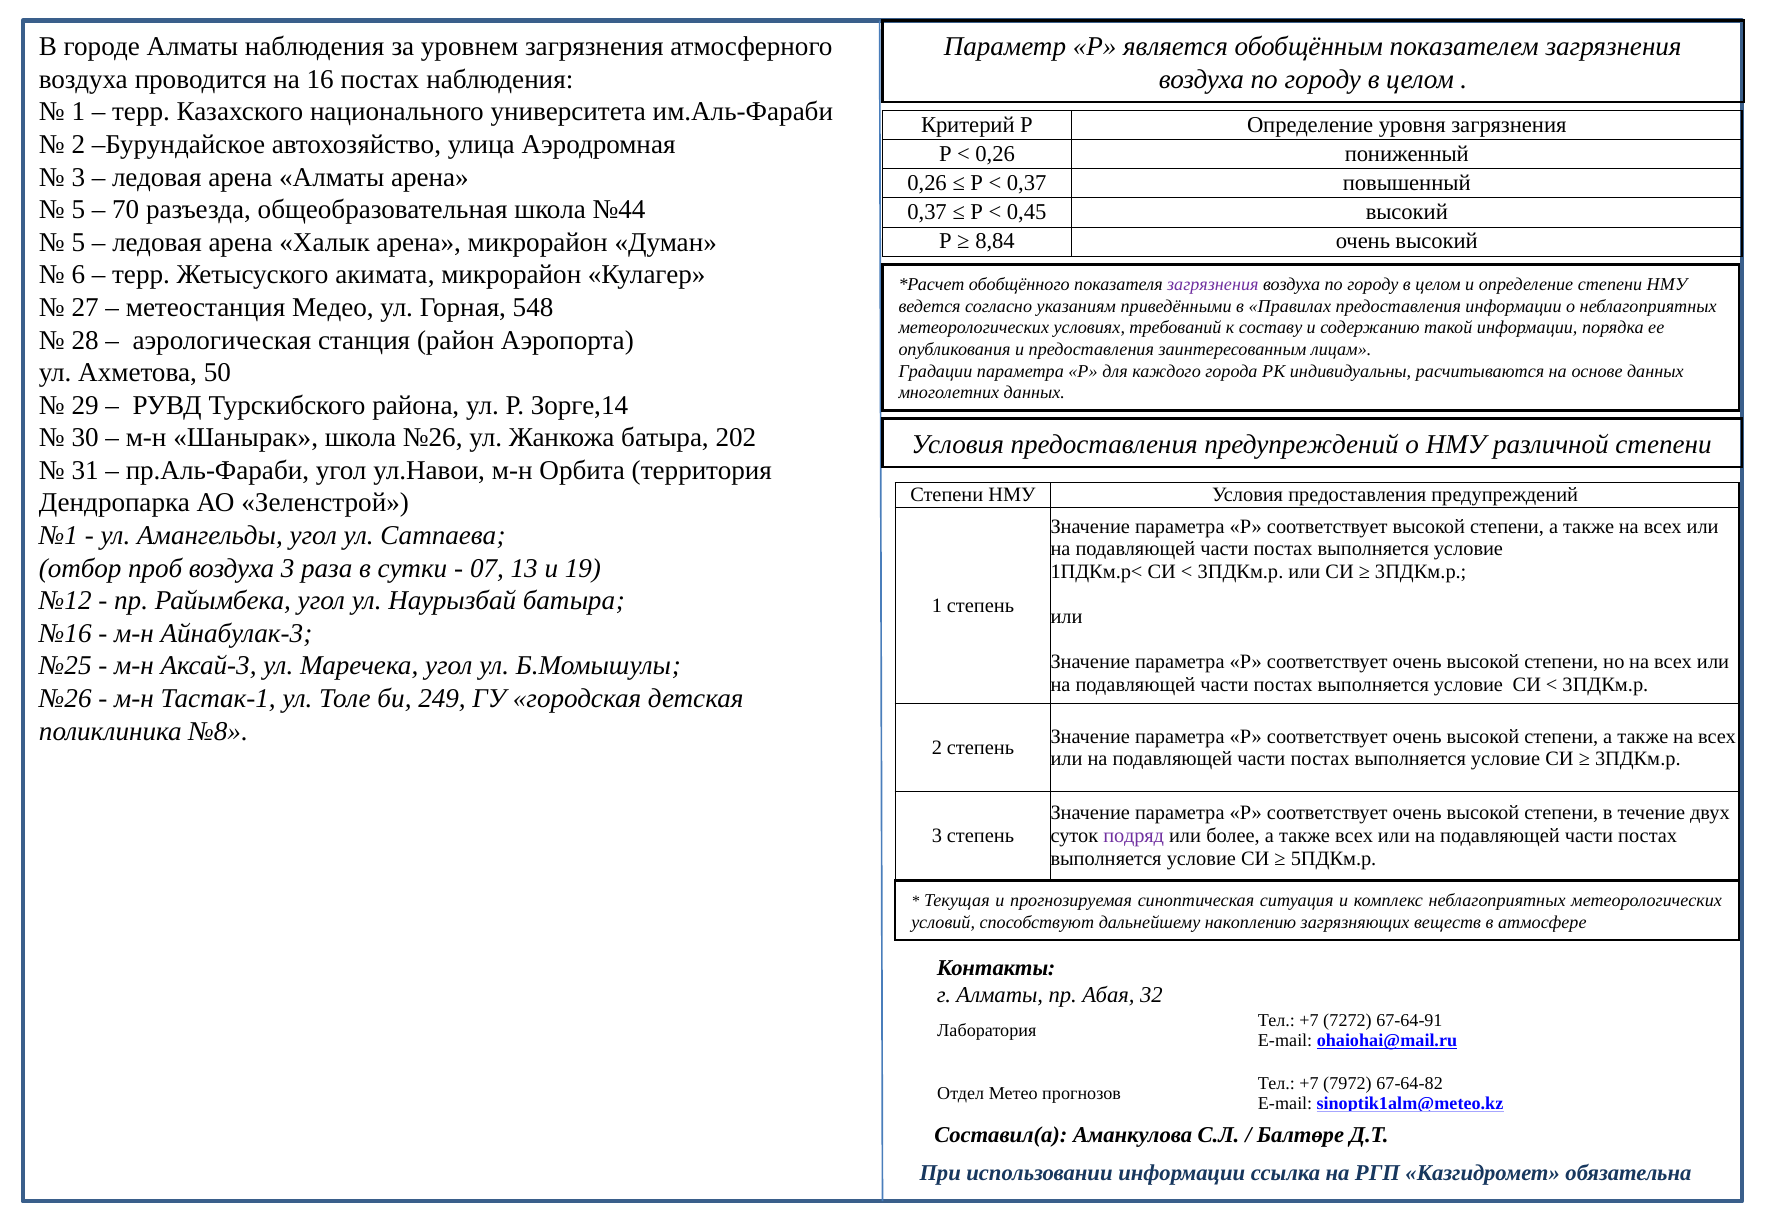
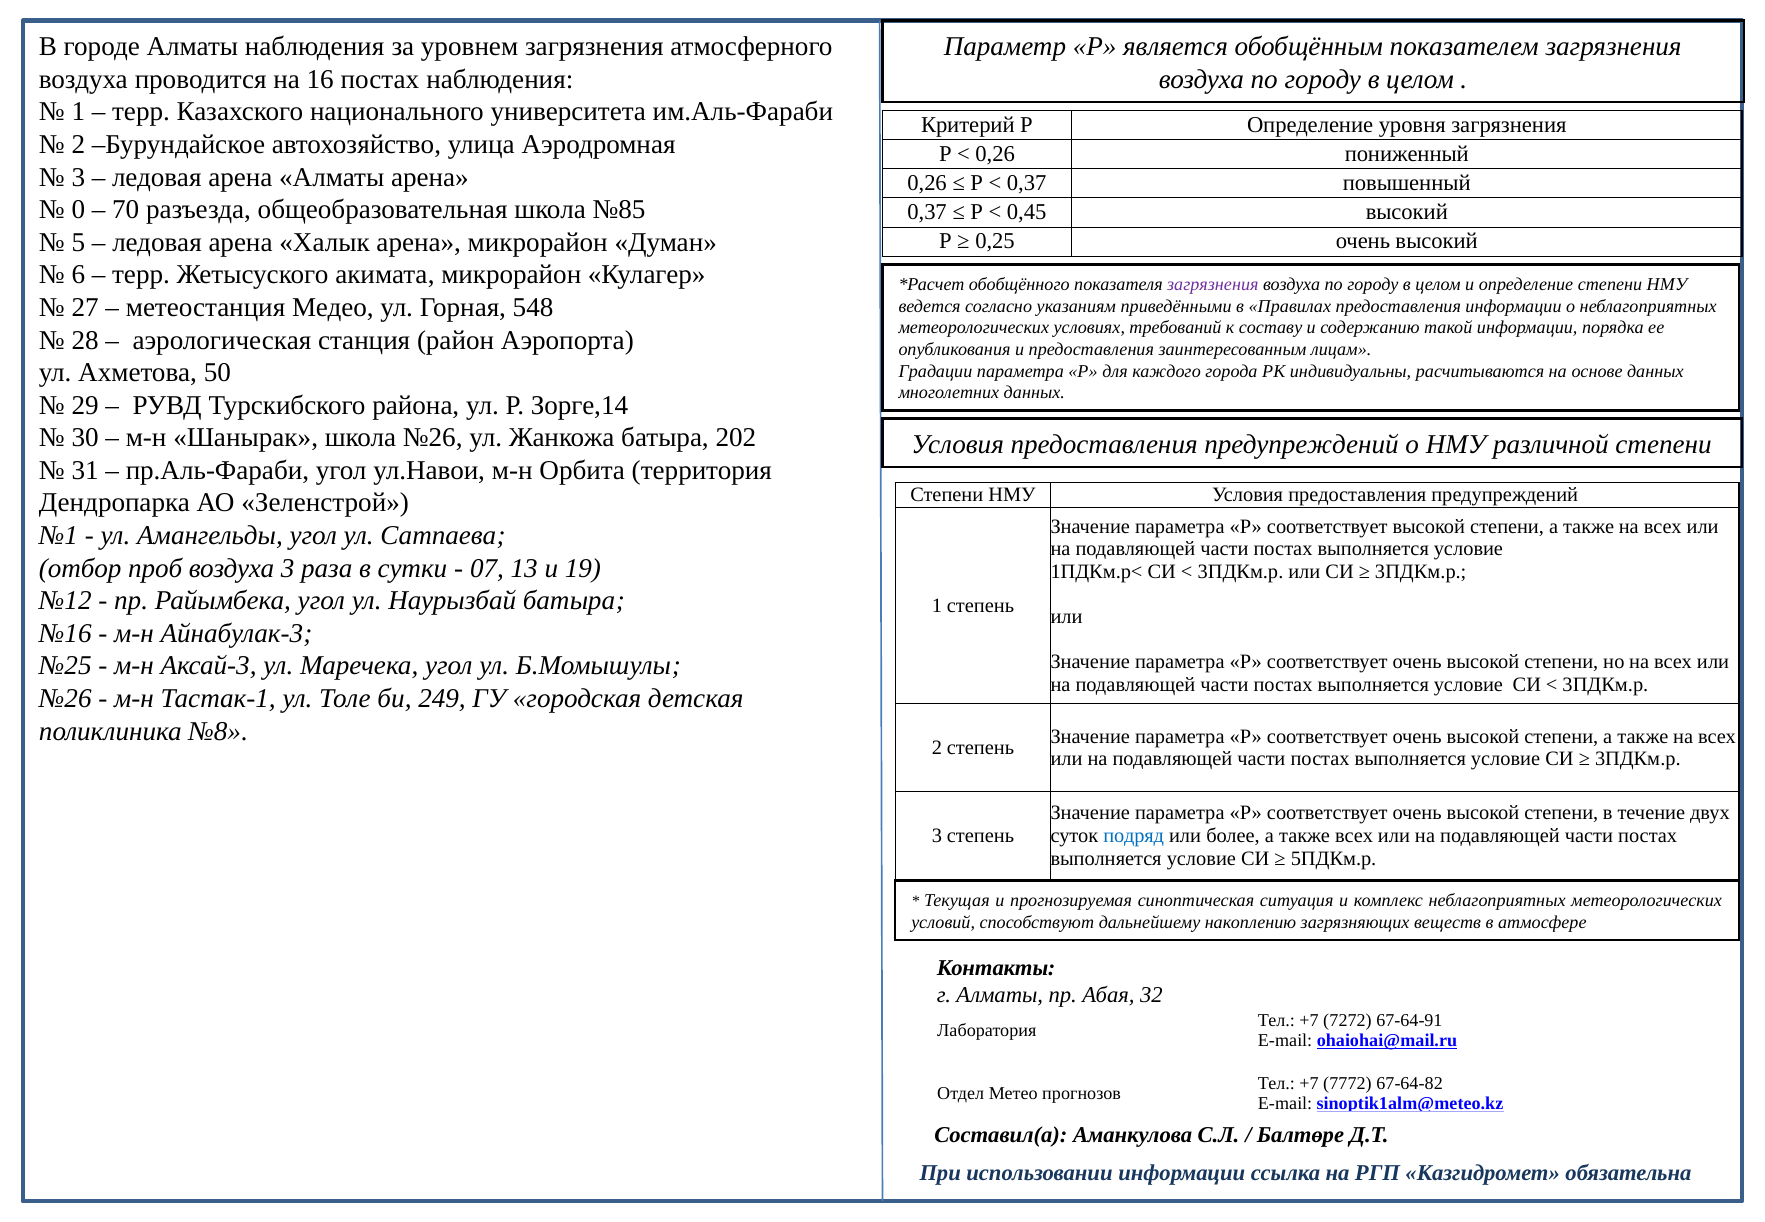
5: 5 -> 0 (78, 210)
№44: №44 -> №85 (619, 210)
8,84: 8,84 -> 0,25 (995, 241)
подряд colour: purple -> blue (1134, 836)
7972: 7972 -> 7772 (1347, 1084)
